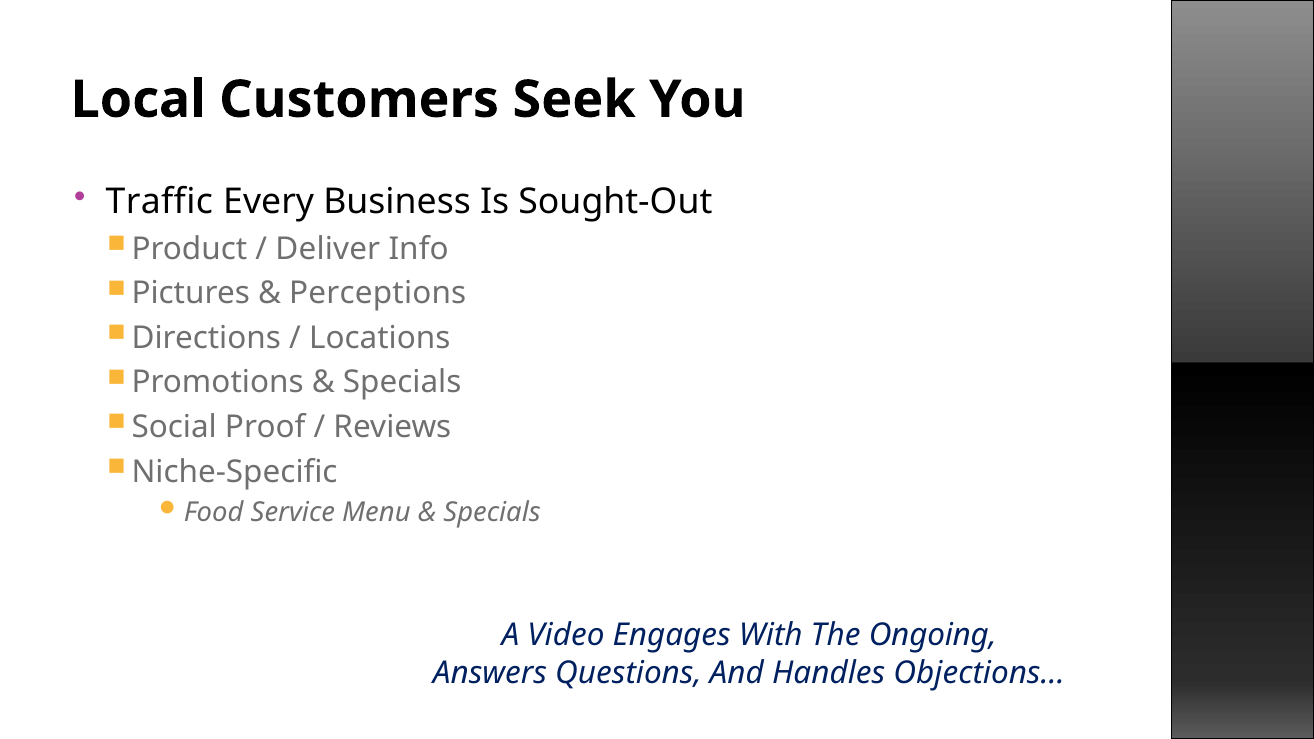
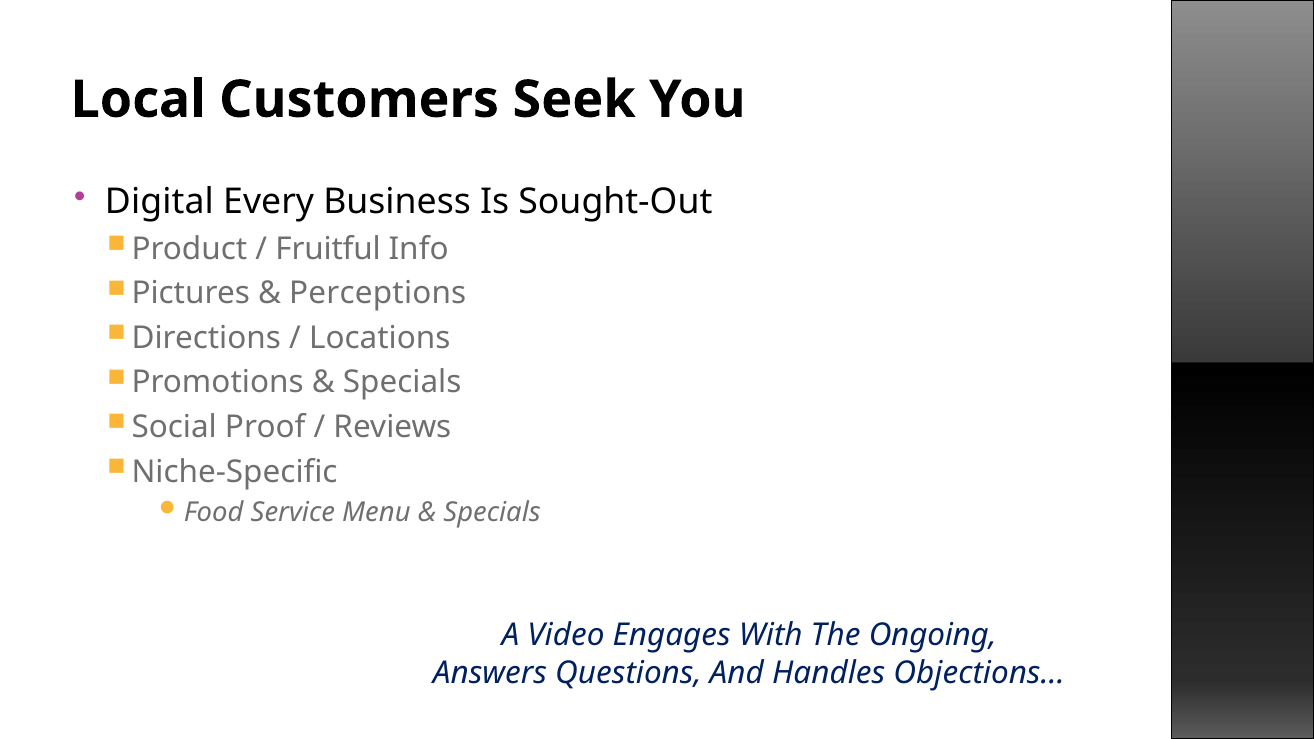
Traffic: Traffic -> Digital (159, 202)
Deliver: Deliver -> Fruitful (328, 249)
